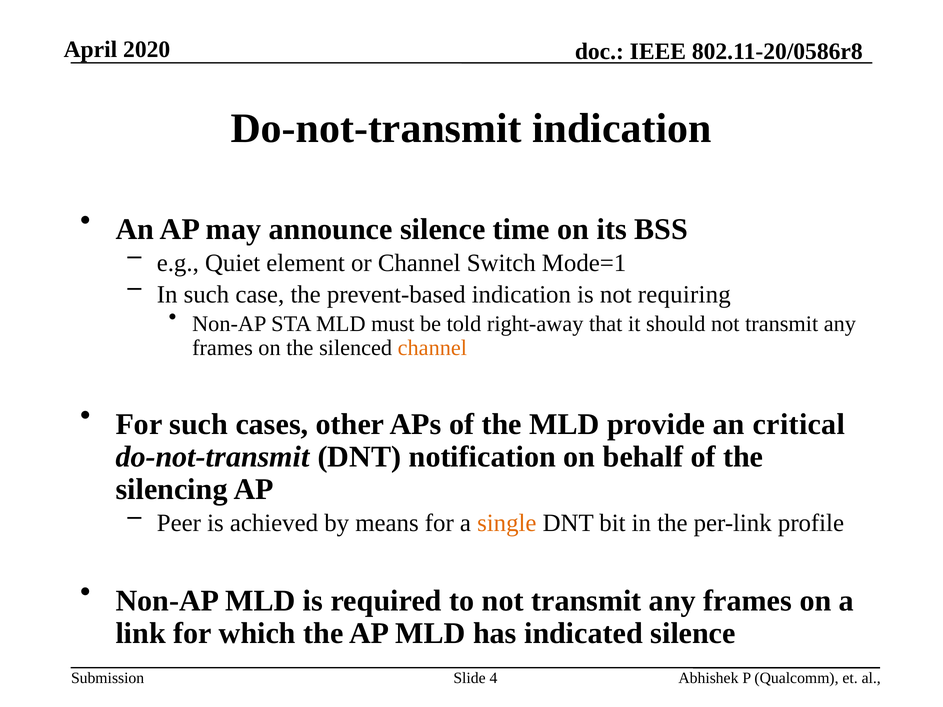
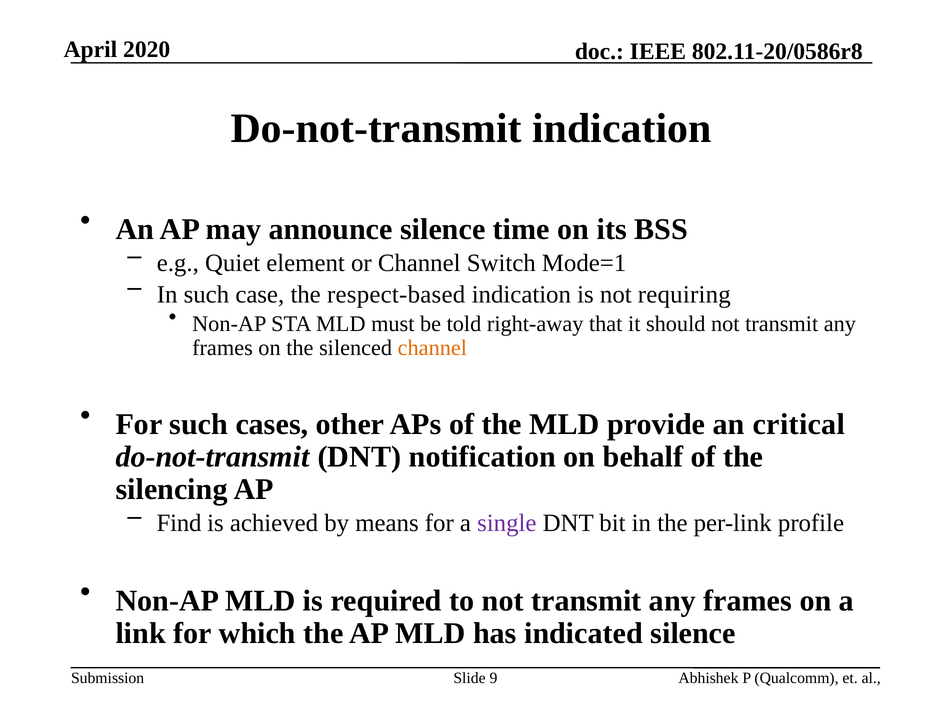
prevent-based: prevent-based -> respect-based (396, 294)
Peer: Peer -> Find (179, 523)
single colour: orange -> purple (507, 523)
4: 4 -> 9 (493, 678)
